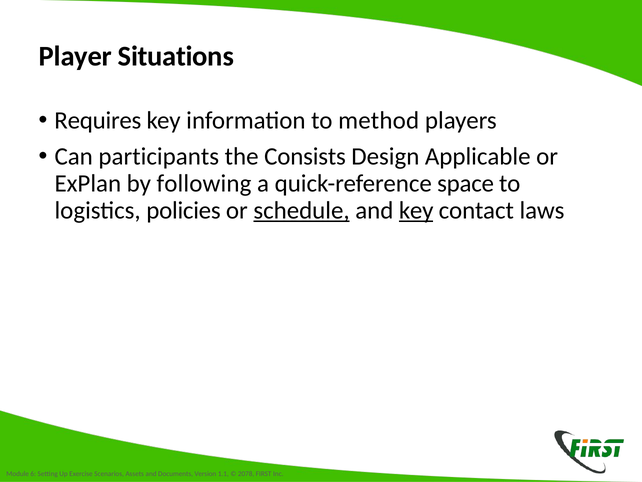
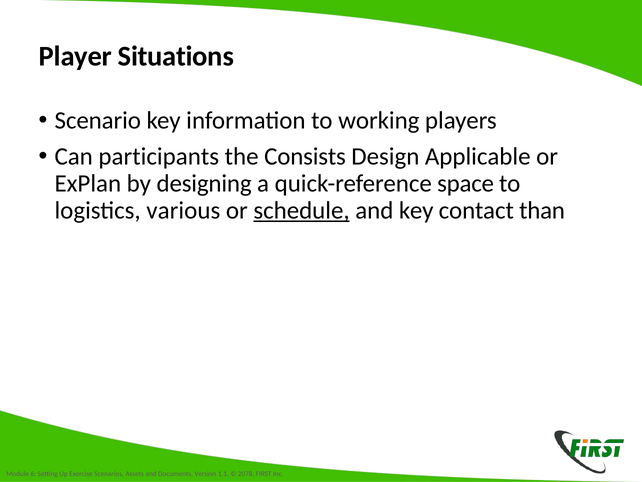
Requires: Requires -> Scenario (98, 120)
method: method -> working (379, 120)
following: following -> designing (204, 183)
policies: policies -> various (183, 210)
key underline: present -> none (416, 210)
laws: laws -> than (542, 210)
